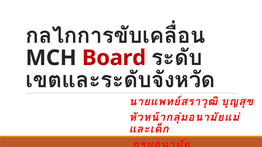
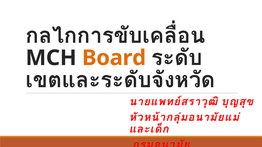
Board colour: red -> orange (114, 58)
